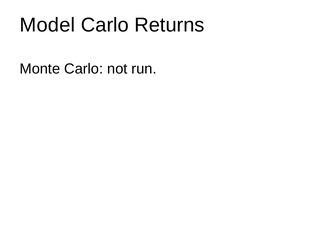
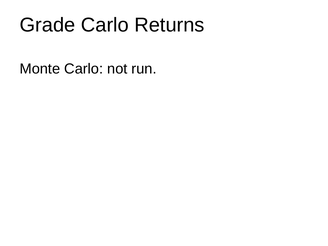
Model: Model -> Grade (47, 25)
